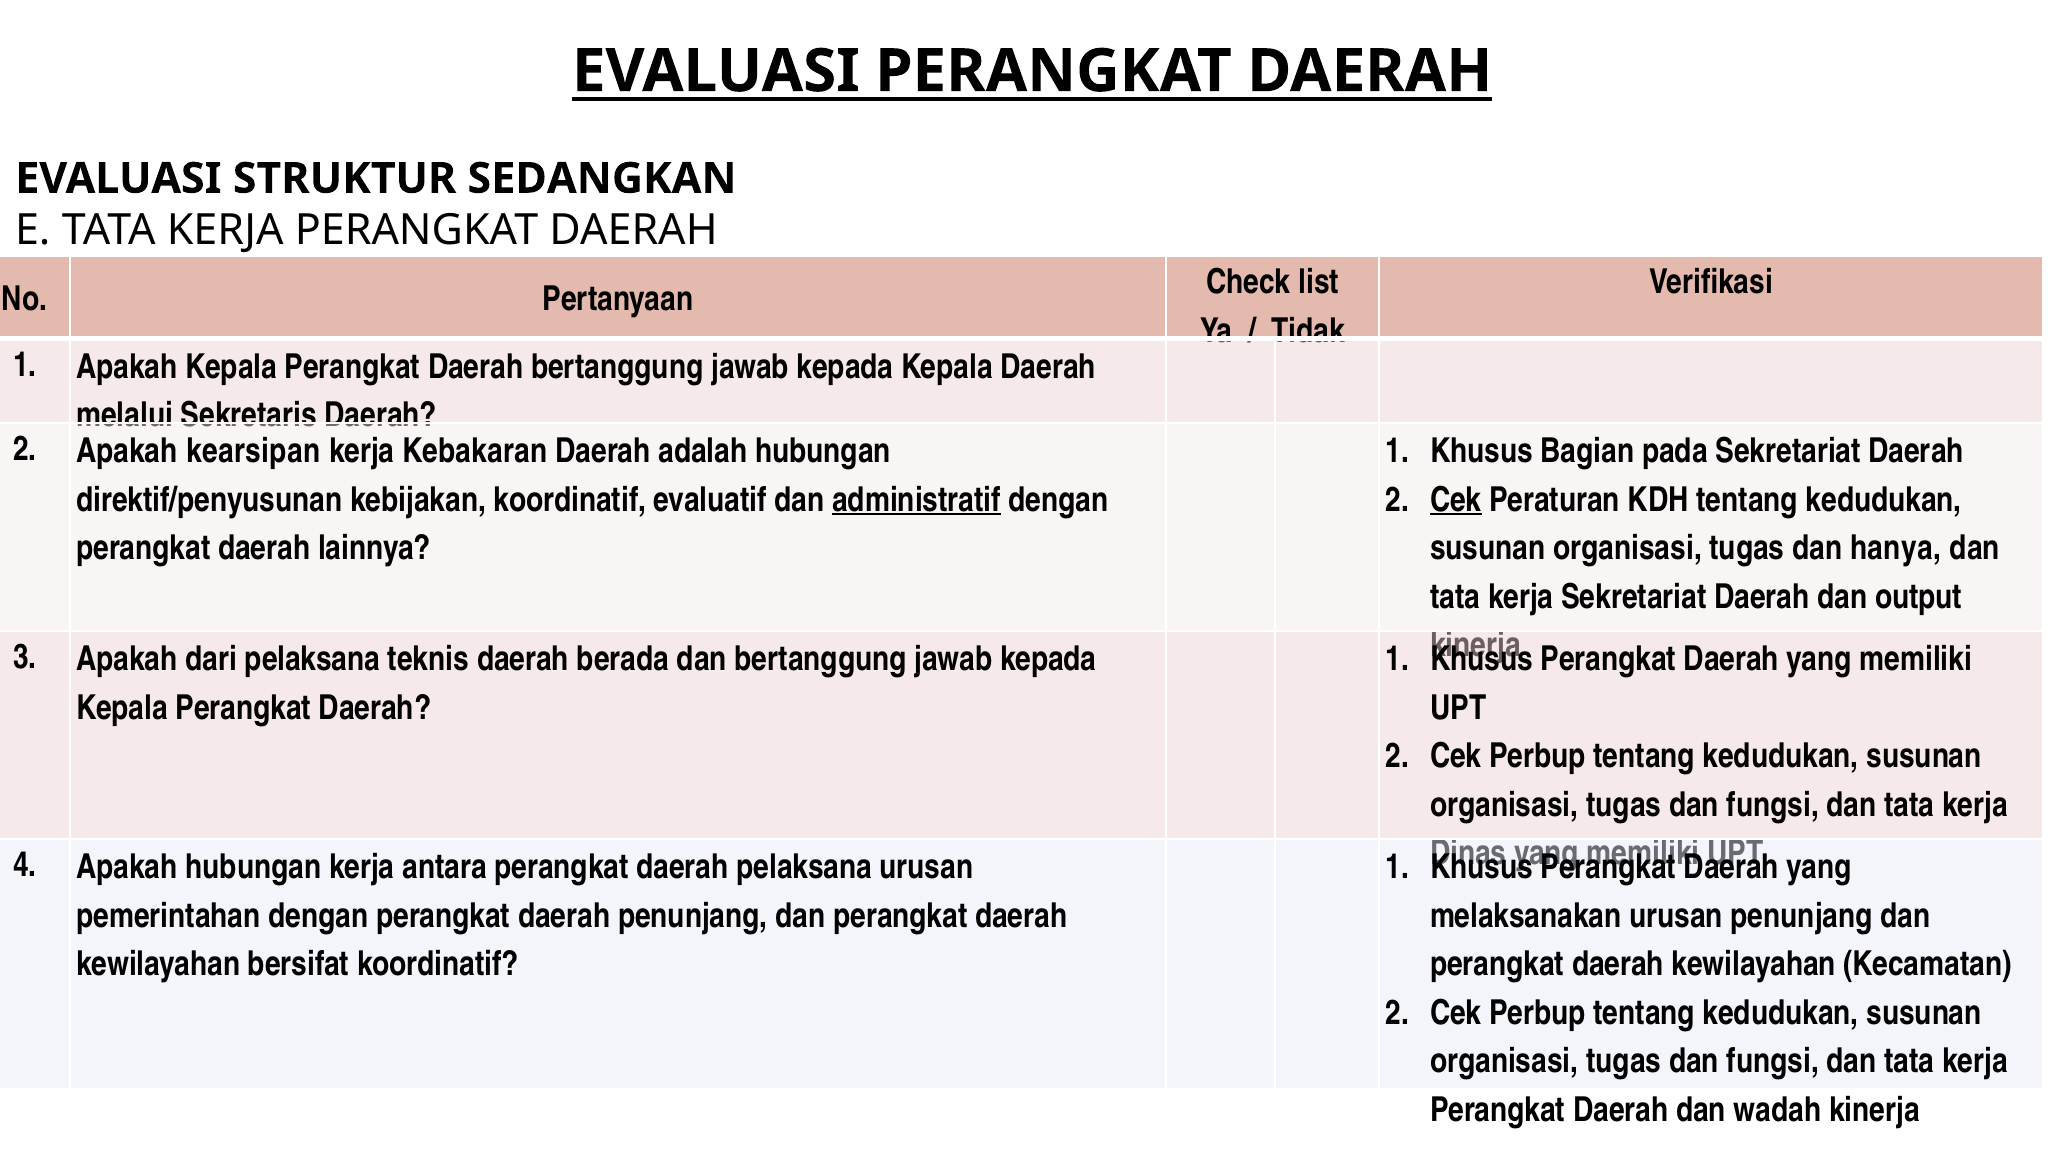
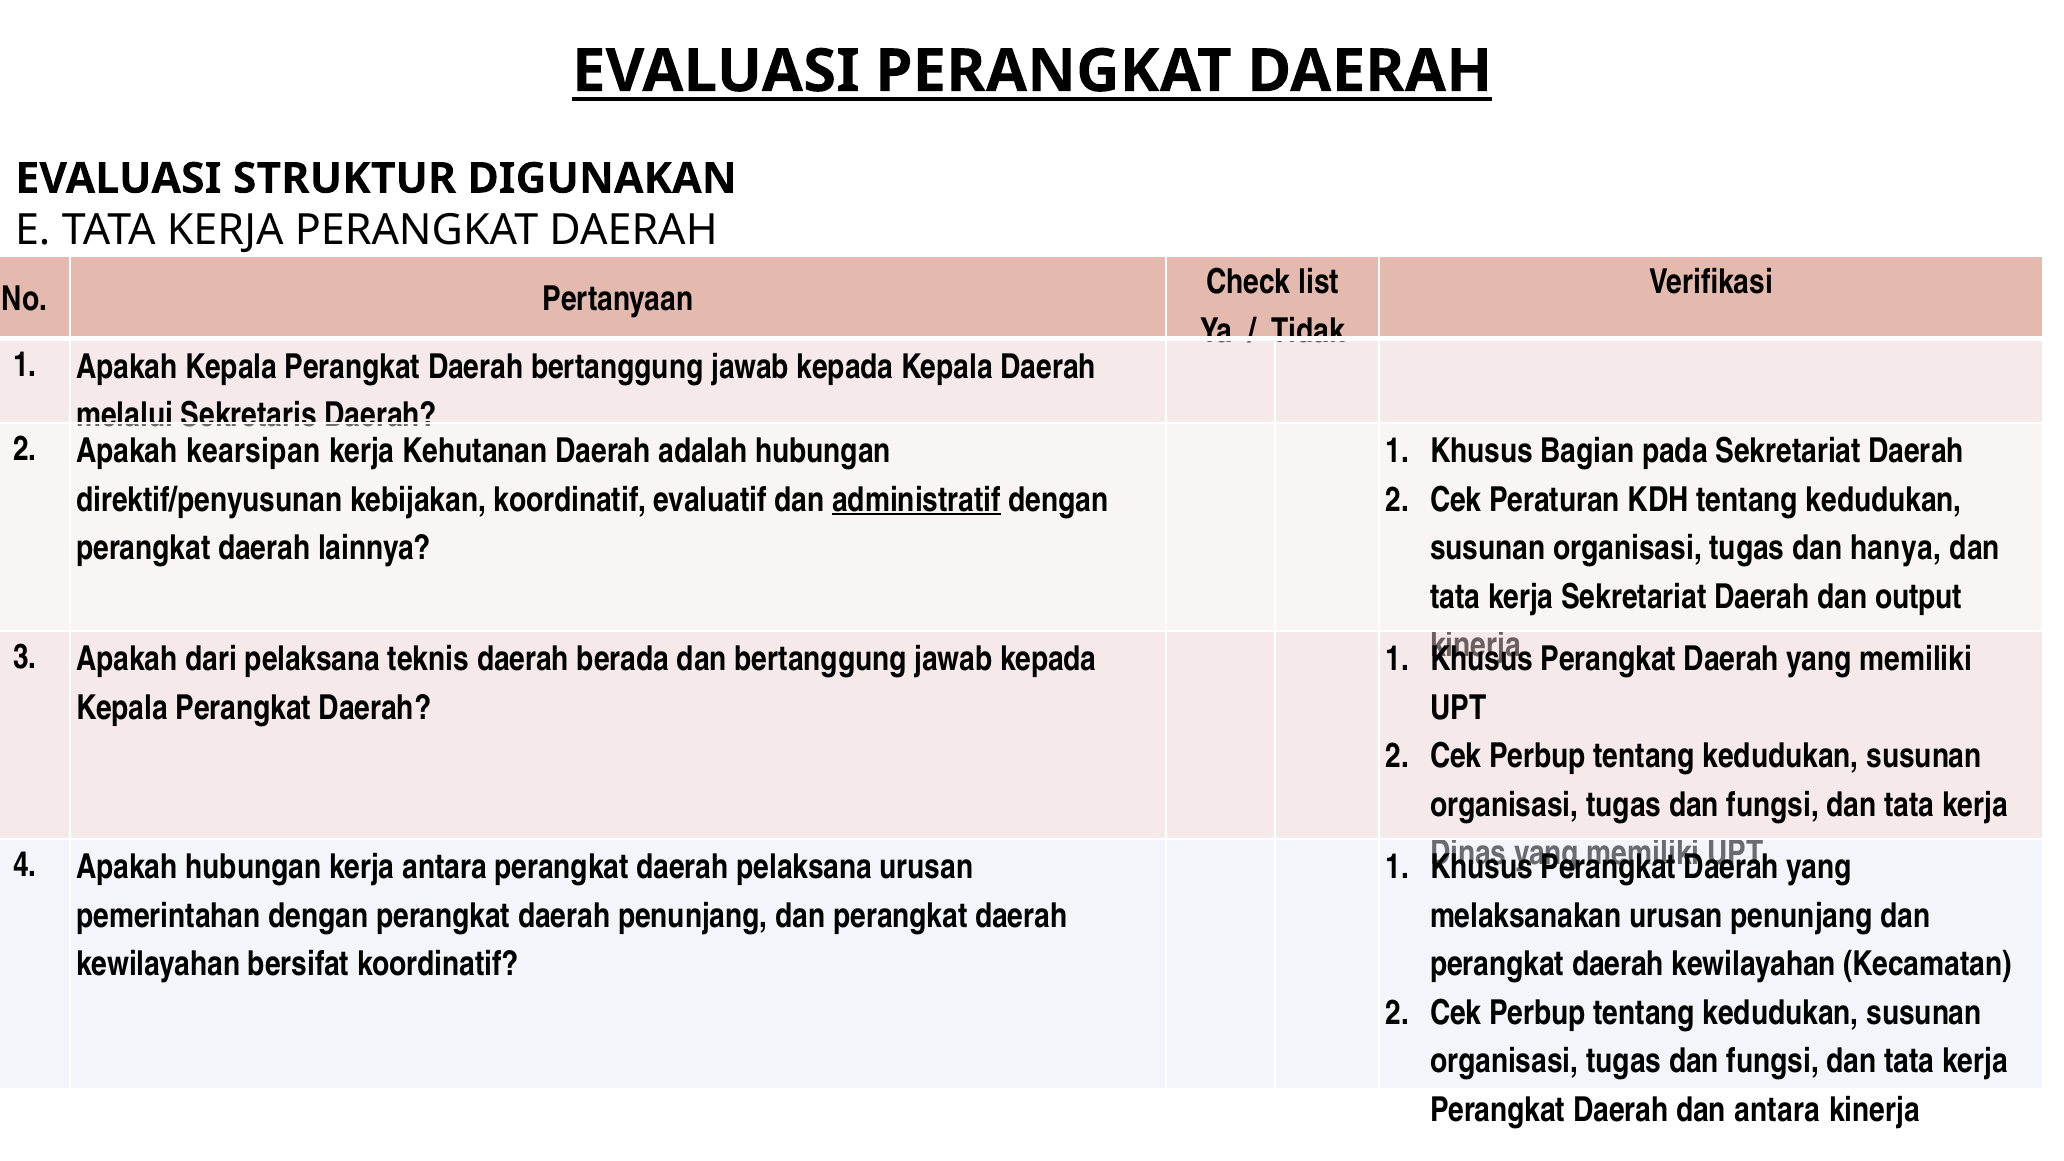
SEDANGKAN: SEDANGKAN -> DIGUNAKAN (602, 179)
Kebakaran: Kebakaran -> Kehutanan (475, 451)
Cek underline: present -> none (1456, 500)
dan wadah: wadah -> antara (1777, 1110)
